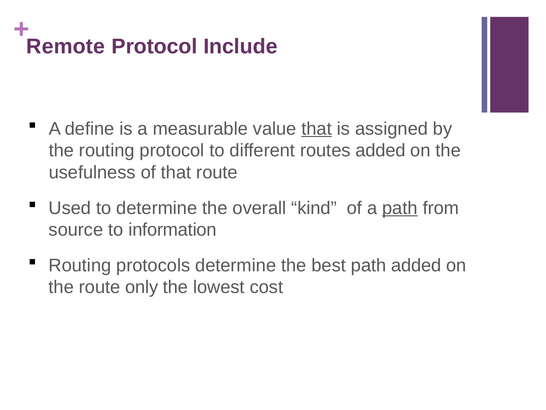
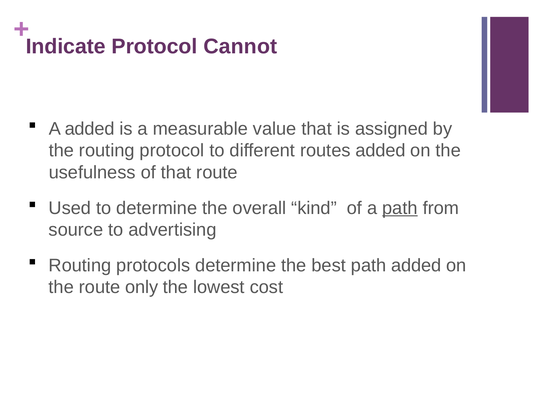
Remote: Remote -> Indicate (66, 46)
Include: Include -> Cannot (240, 46)
A define: define -> added (90, 129)
that underline: present -> none (317, 129)
information: information -> advertising (172, 230)
